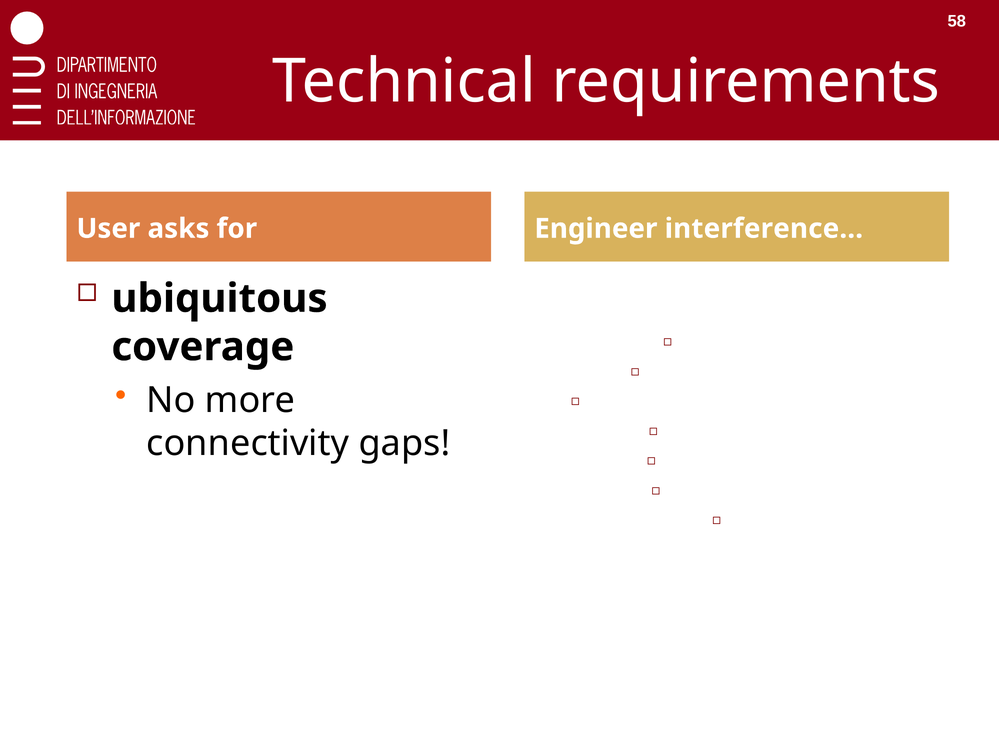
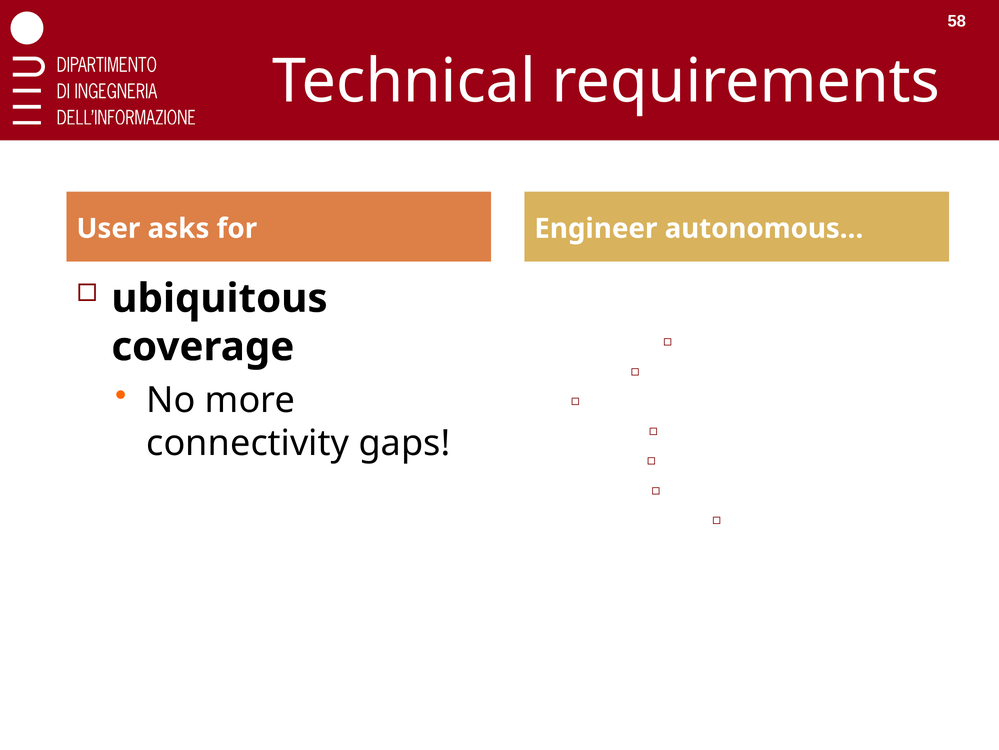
interference…: interference… -> autonomous… (764, 228)
